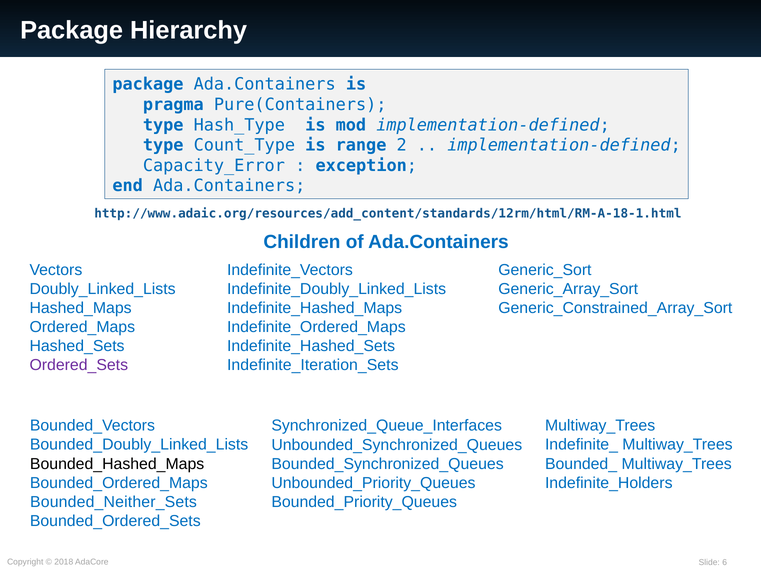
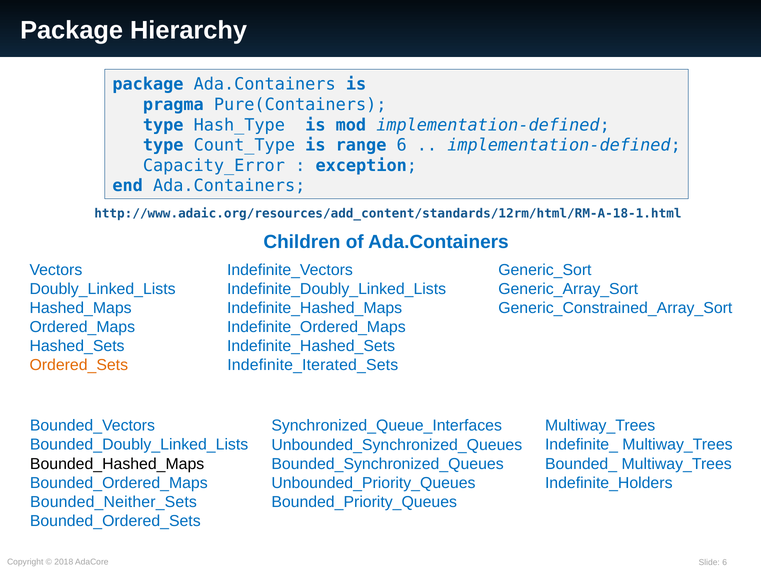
range 2: 2 -> 6 (402, 145)
Ordered_Sets colour: purple -> orange (79, 365)
Indefinite_Iteration_Sets: Indefinite_Iteration_Sets -> Indefinite_Iterated_Sets (313, 365)
